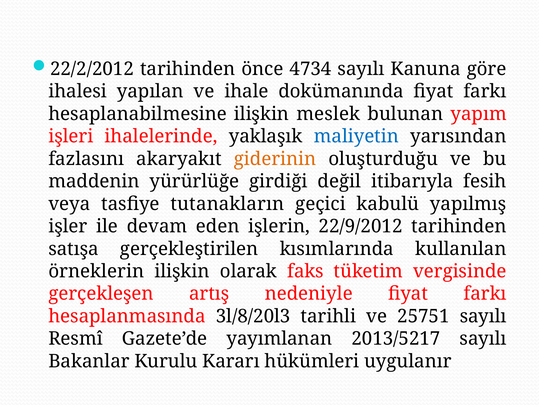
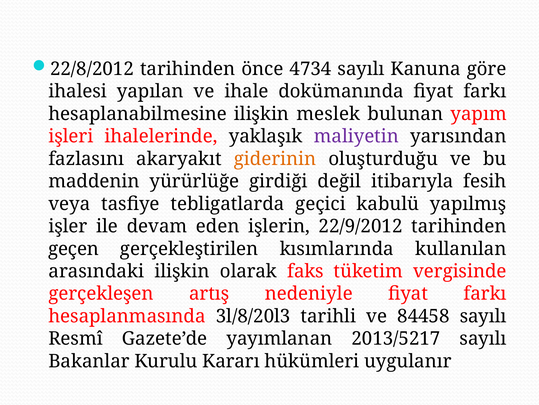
22/2/2012: 22/2/2012 -> 22/8/2012 (92, 69)
maliyetin colour: blue -> purple (356, 136)
tutanakların: tutanakların -> tebligatlarda (228, 203)
satışa: satışa -> geçen (74, 248)
örneklerin: örneklerin -> arasındaki (96, 271)
25751: 25751 -> 84458 (423, 316)
